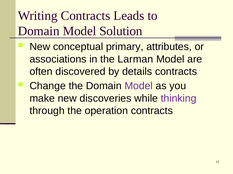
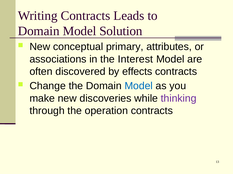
Larman: Larman -> Interest (135, 59)
details: details -> effects (137, 72)
Model colour: purple -> blue (139, 86)
